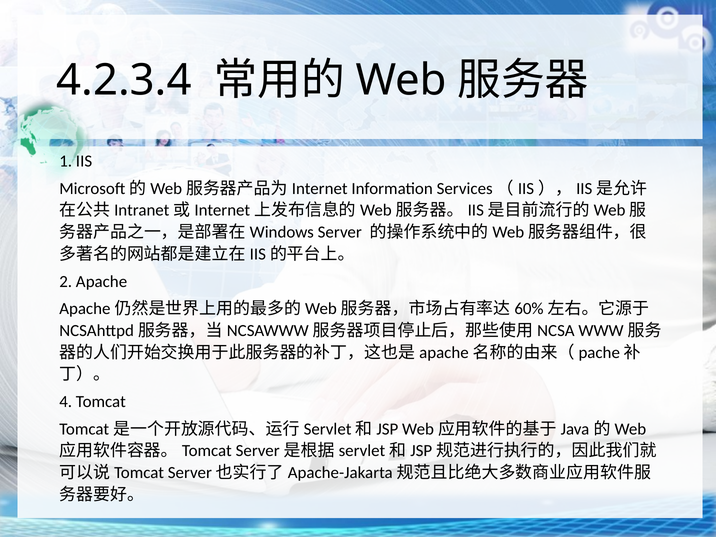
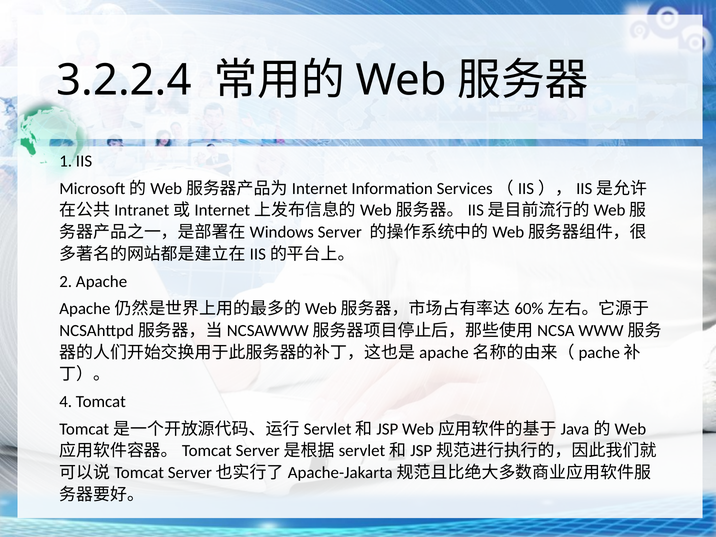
4.2.3.4: 4.2.3.4 -> 3.2.2.4 (124, 80)
